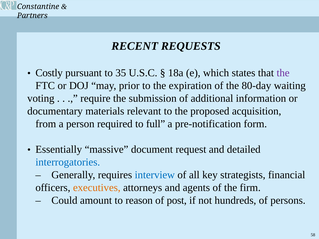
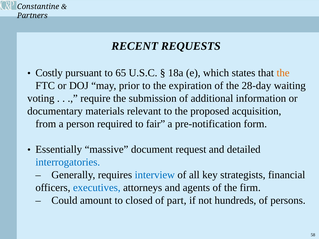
35: 35 -> 65 (121, 73)
the colour: purple -> orange (283, 73)
80-day: 80-day -> 28-day (256, 86)
full: full -> fair (156, 124)
executives colour: orange -> blue (97, 188)
reason: reason -> closed (139, 200)
post: post -> part (177, 200)
